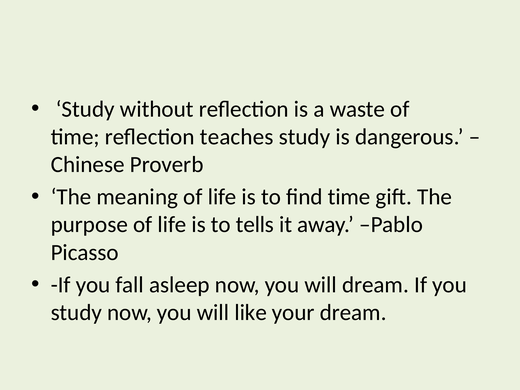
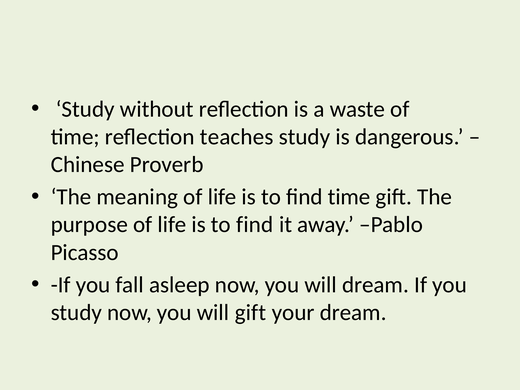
tells: tells -> find (255, 225)
will like: like -> gift (250, 313)
